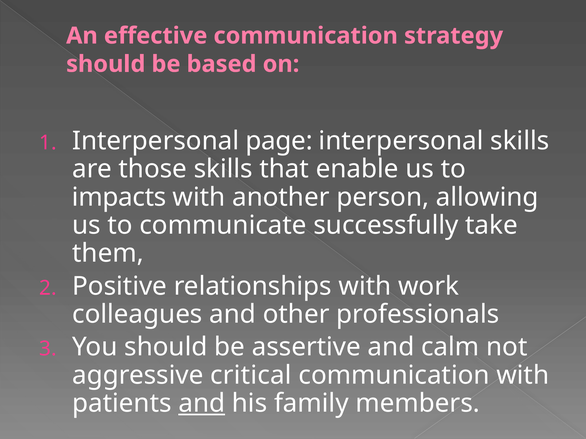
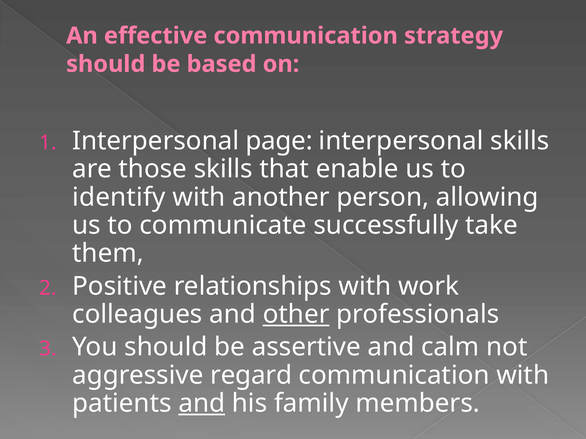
impacts: impacts -> identify (119, 197)
other underline: none -> present (296, 315)
critical: critical -> regard (251, 376)
